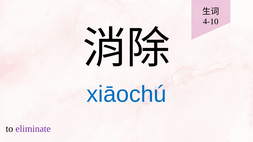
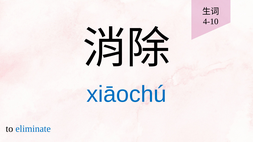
eliminate colour: purple -> blue (33, 129)
